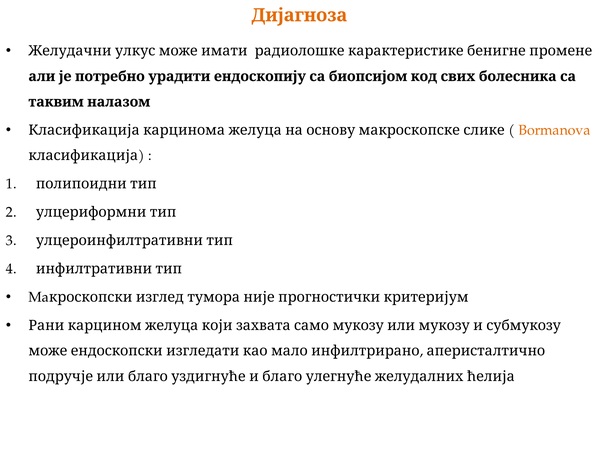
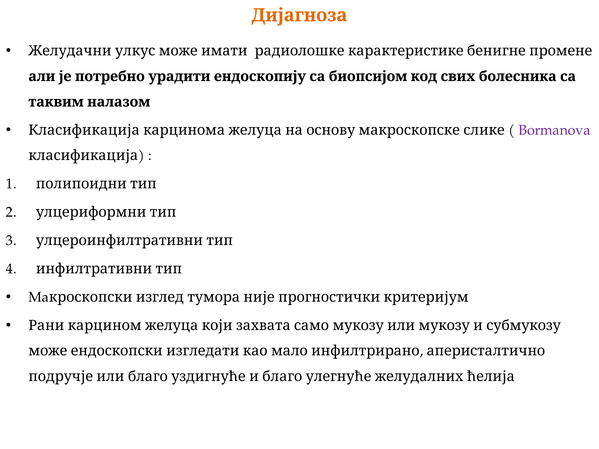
Bormanova colour: orange -> purple (554, 130)
